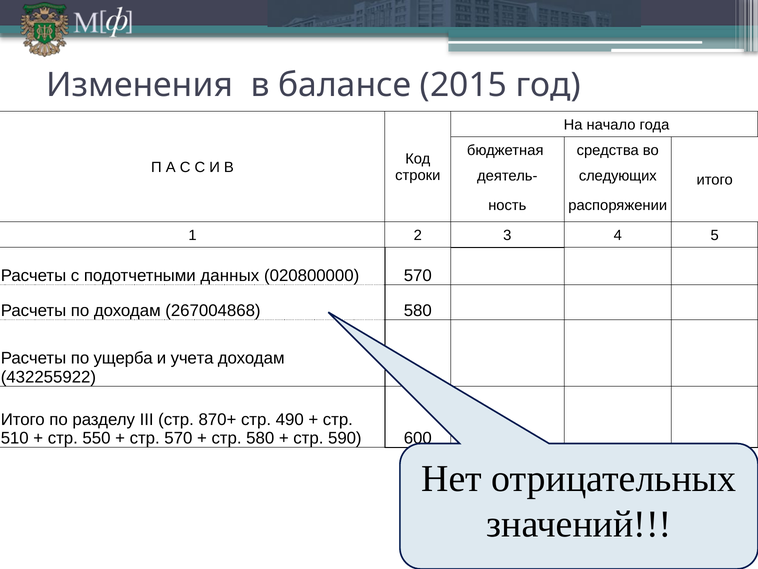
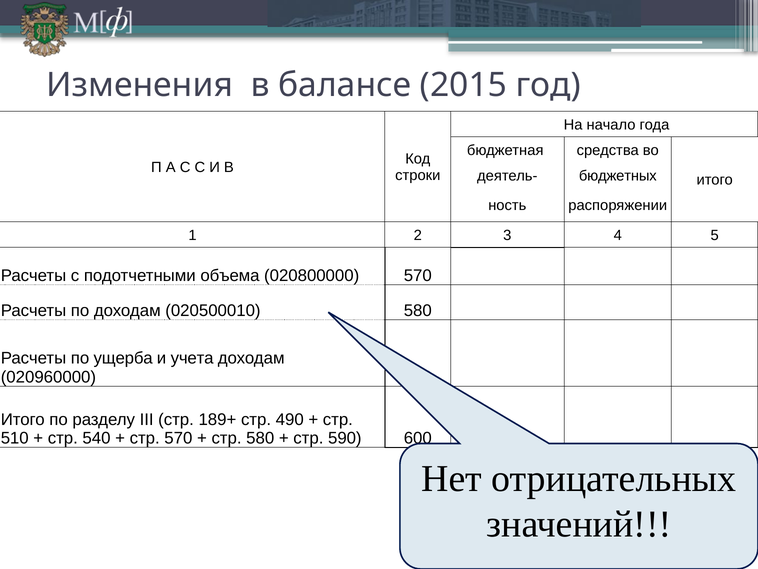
следующих: следующих -> бюджетных (618, 176)
данных: данных -> объема (230, 275)
267004868: 267004868 -> 020500010 (213, 310)
432255922: 432255922 -> 020960000 (48, 377)
870+: 870+ -> 189+ (217, 419)
550: 550 -> 540 (97, 438)
